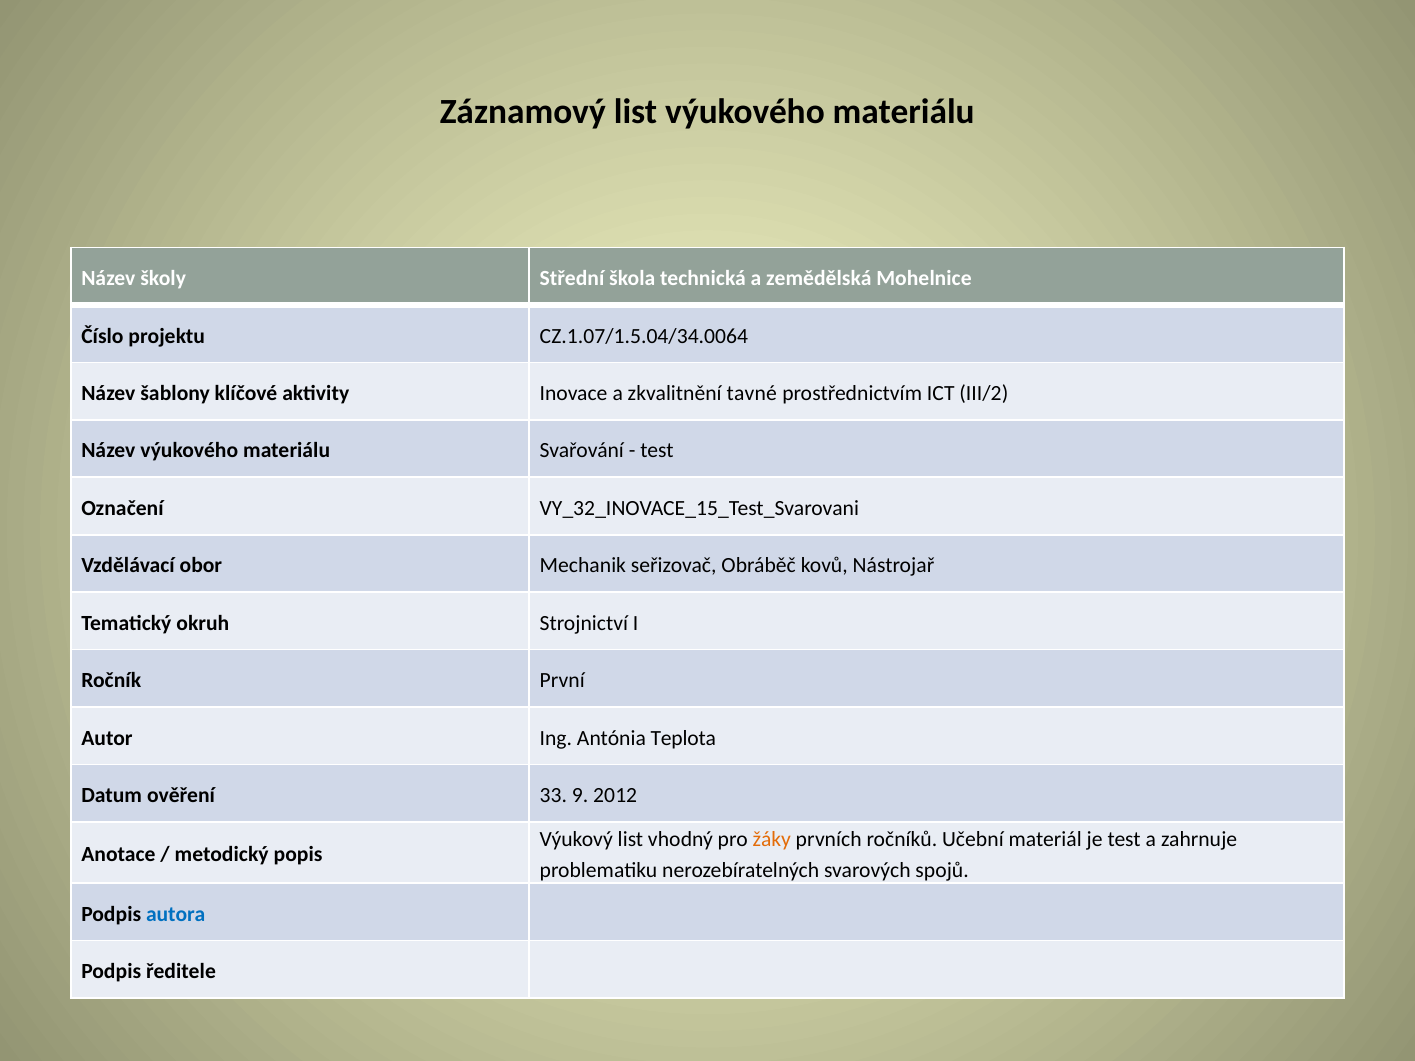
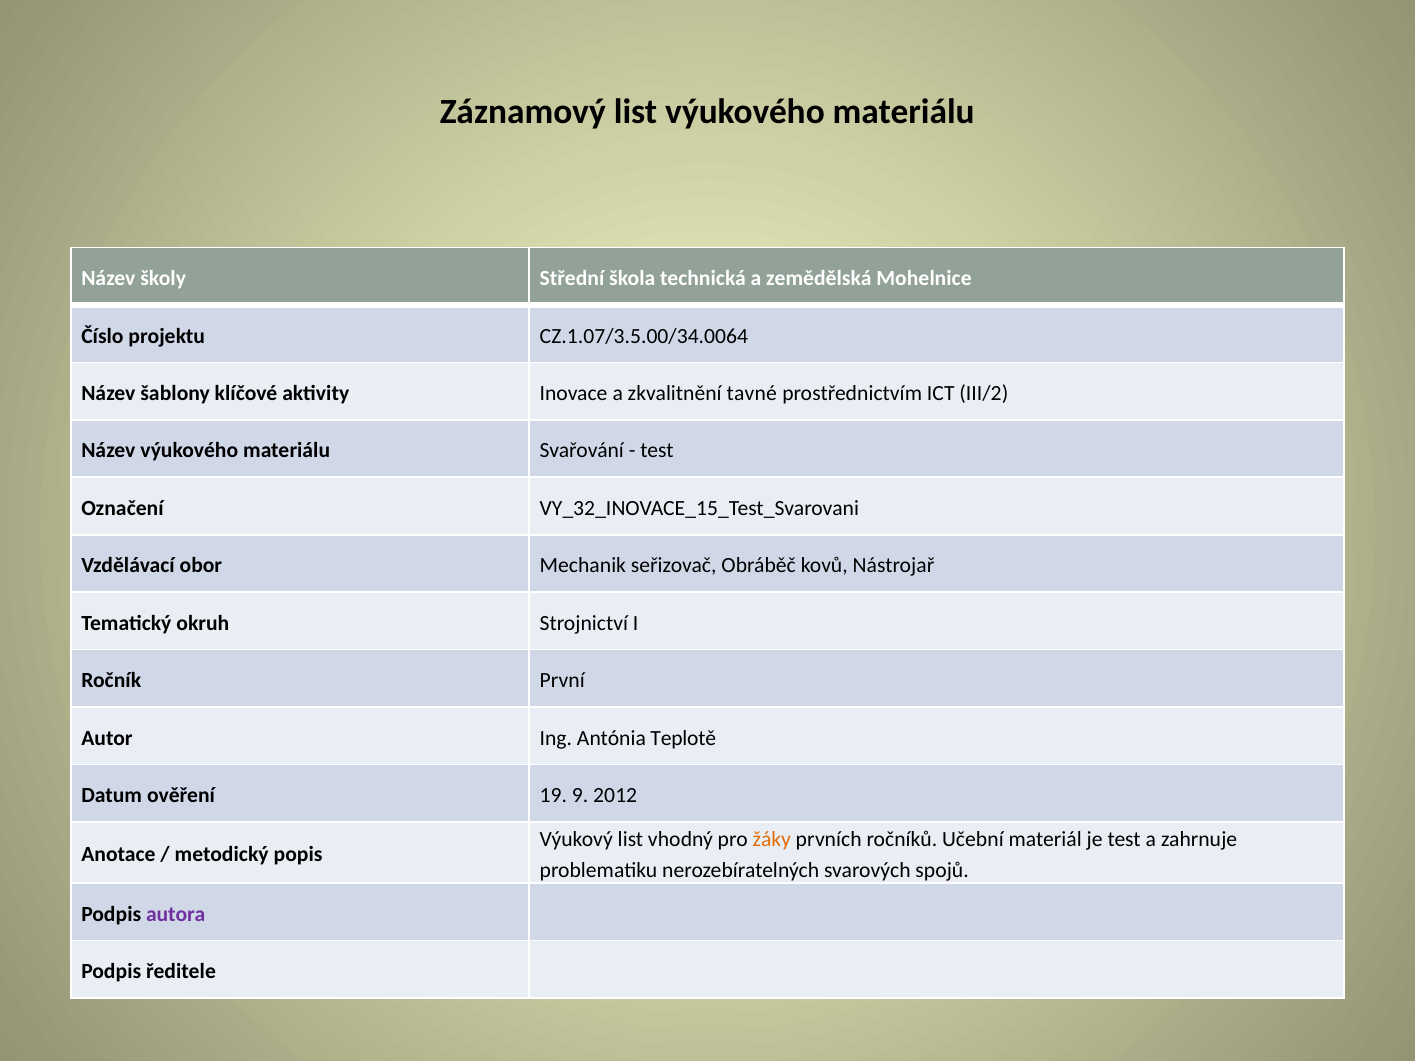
CZ.1.07/1.5.04/34.0064: CZ.1.07/1.5.04/34.0064 -> CZ.1.07/3.5.00/34.0064 (644, 336)
Teplota: Teplota -> Teplotě (683, 738)
33: 33 -> 19 (553, 796)
autora colour: blue -> purple (176, 914)
